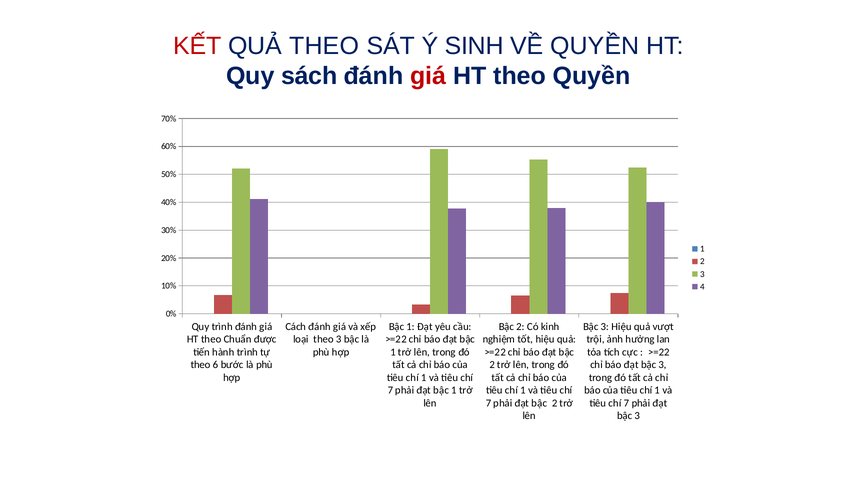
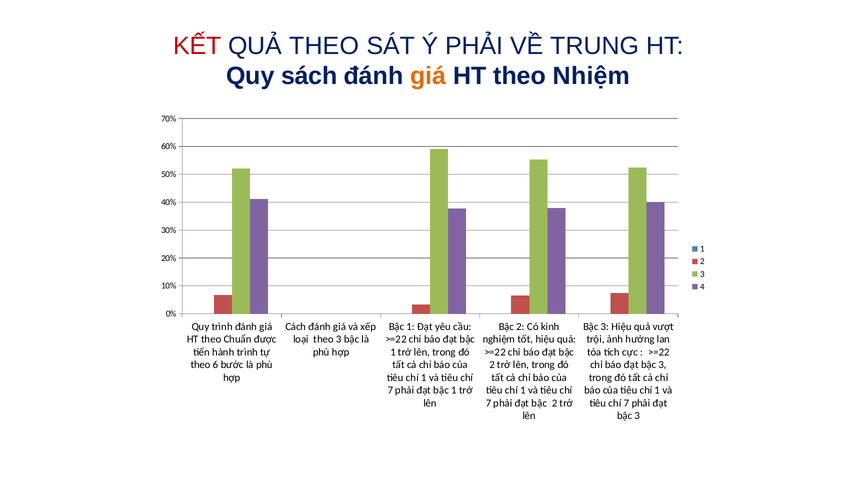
Ý SINH: SINH -> PHẢI (474, 46)
VỀ QUYỀN: QUYỀN -> TRUNG (595, 46)
giá colour: red -> orange (428, 76)
theo Quyền: Quyền -> Nhiệm (592, 76)
